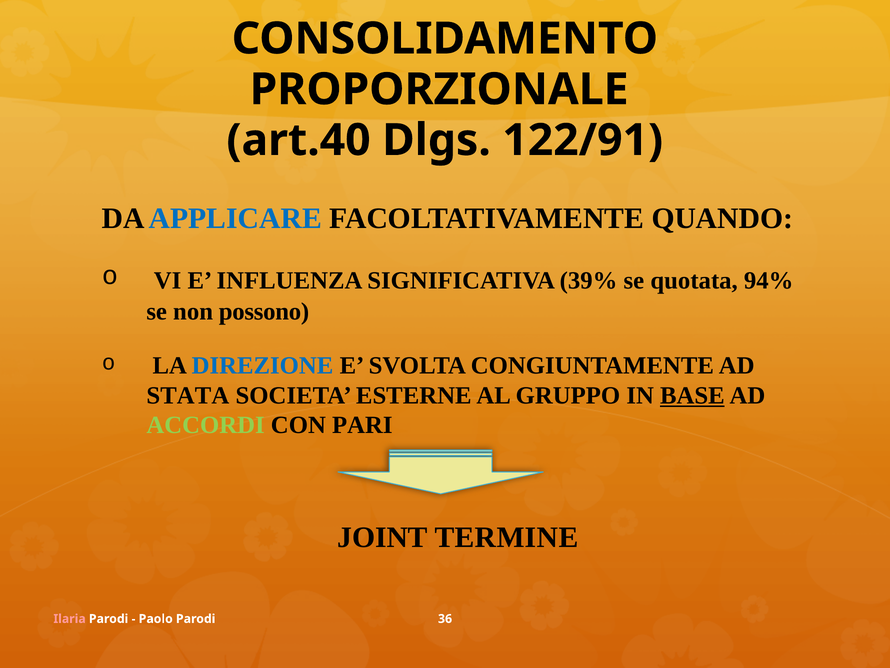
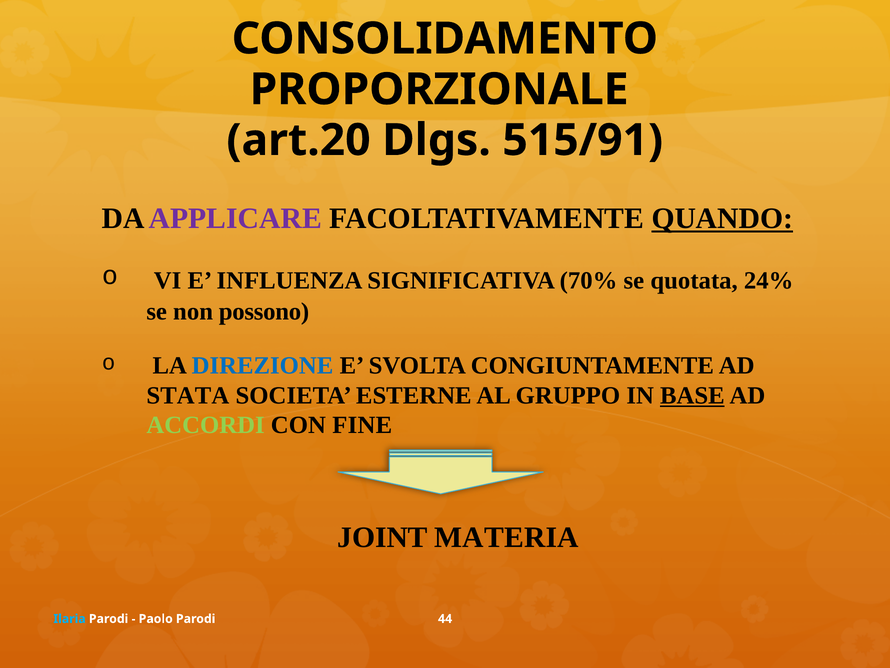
art.40: art.40 -> art.20 (299, 140)
122/91: 122/91 -> 515/91 (583, 140)
APPLICARE colour: blue -> purple (235, 218)
QUANDO underline: none -> present (722, 218)
39%: 39% -> 70% (589, 280)
94%: 94% -> 24% (769, 280)
PARI: PARI -> FINE (362, 425)
TERMINE: TERMINE -> MATERIA (507, 537)
Ilaria colour: pink -> light blue (70, 618)
36: 36 -> 44 (445, 618)
